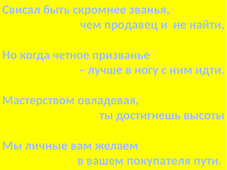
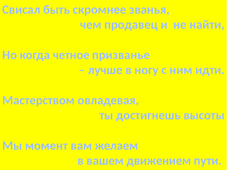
личные: личные -> момент (46, 146)
покупателя: покупателя -> движением (159, 161)
